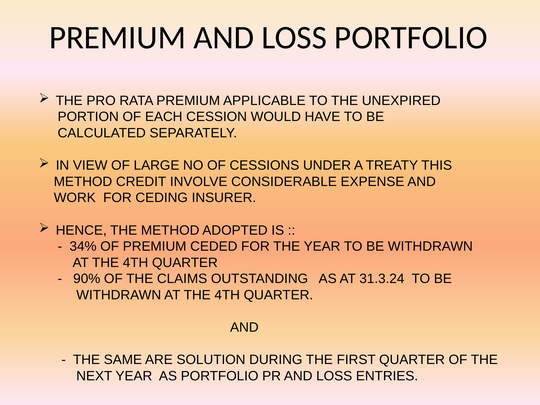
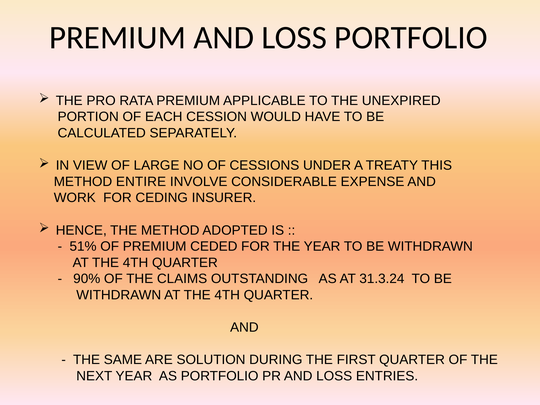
CREDIT: CREDIT -> ENTIRE (141, 182)
34%: 34% -> 51% (83, 246)
